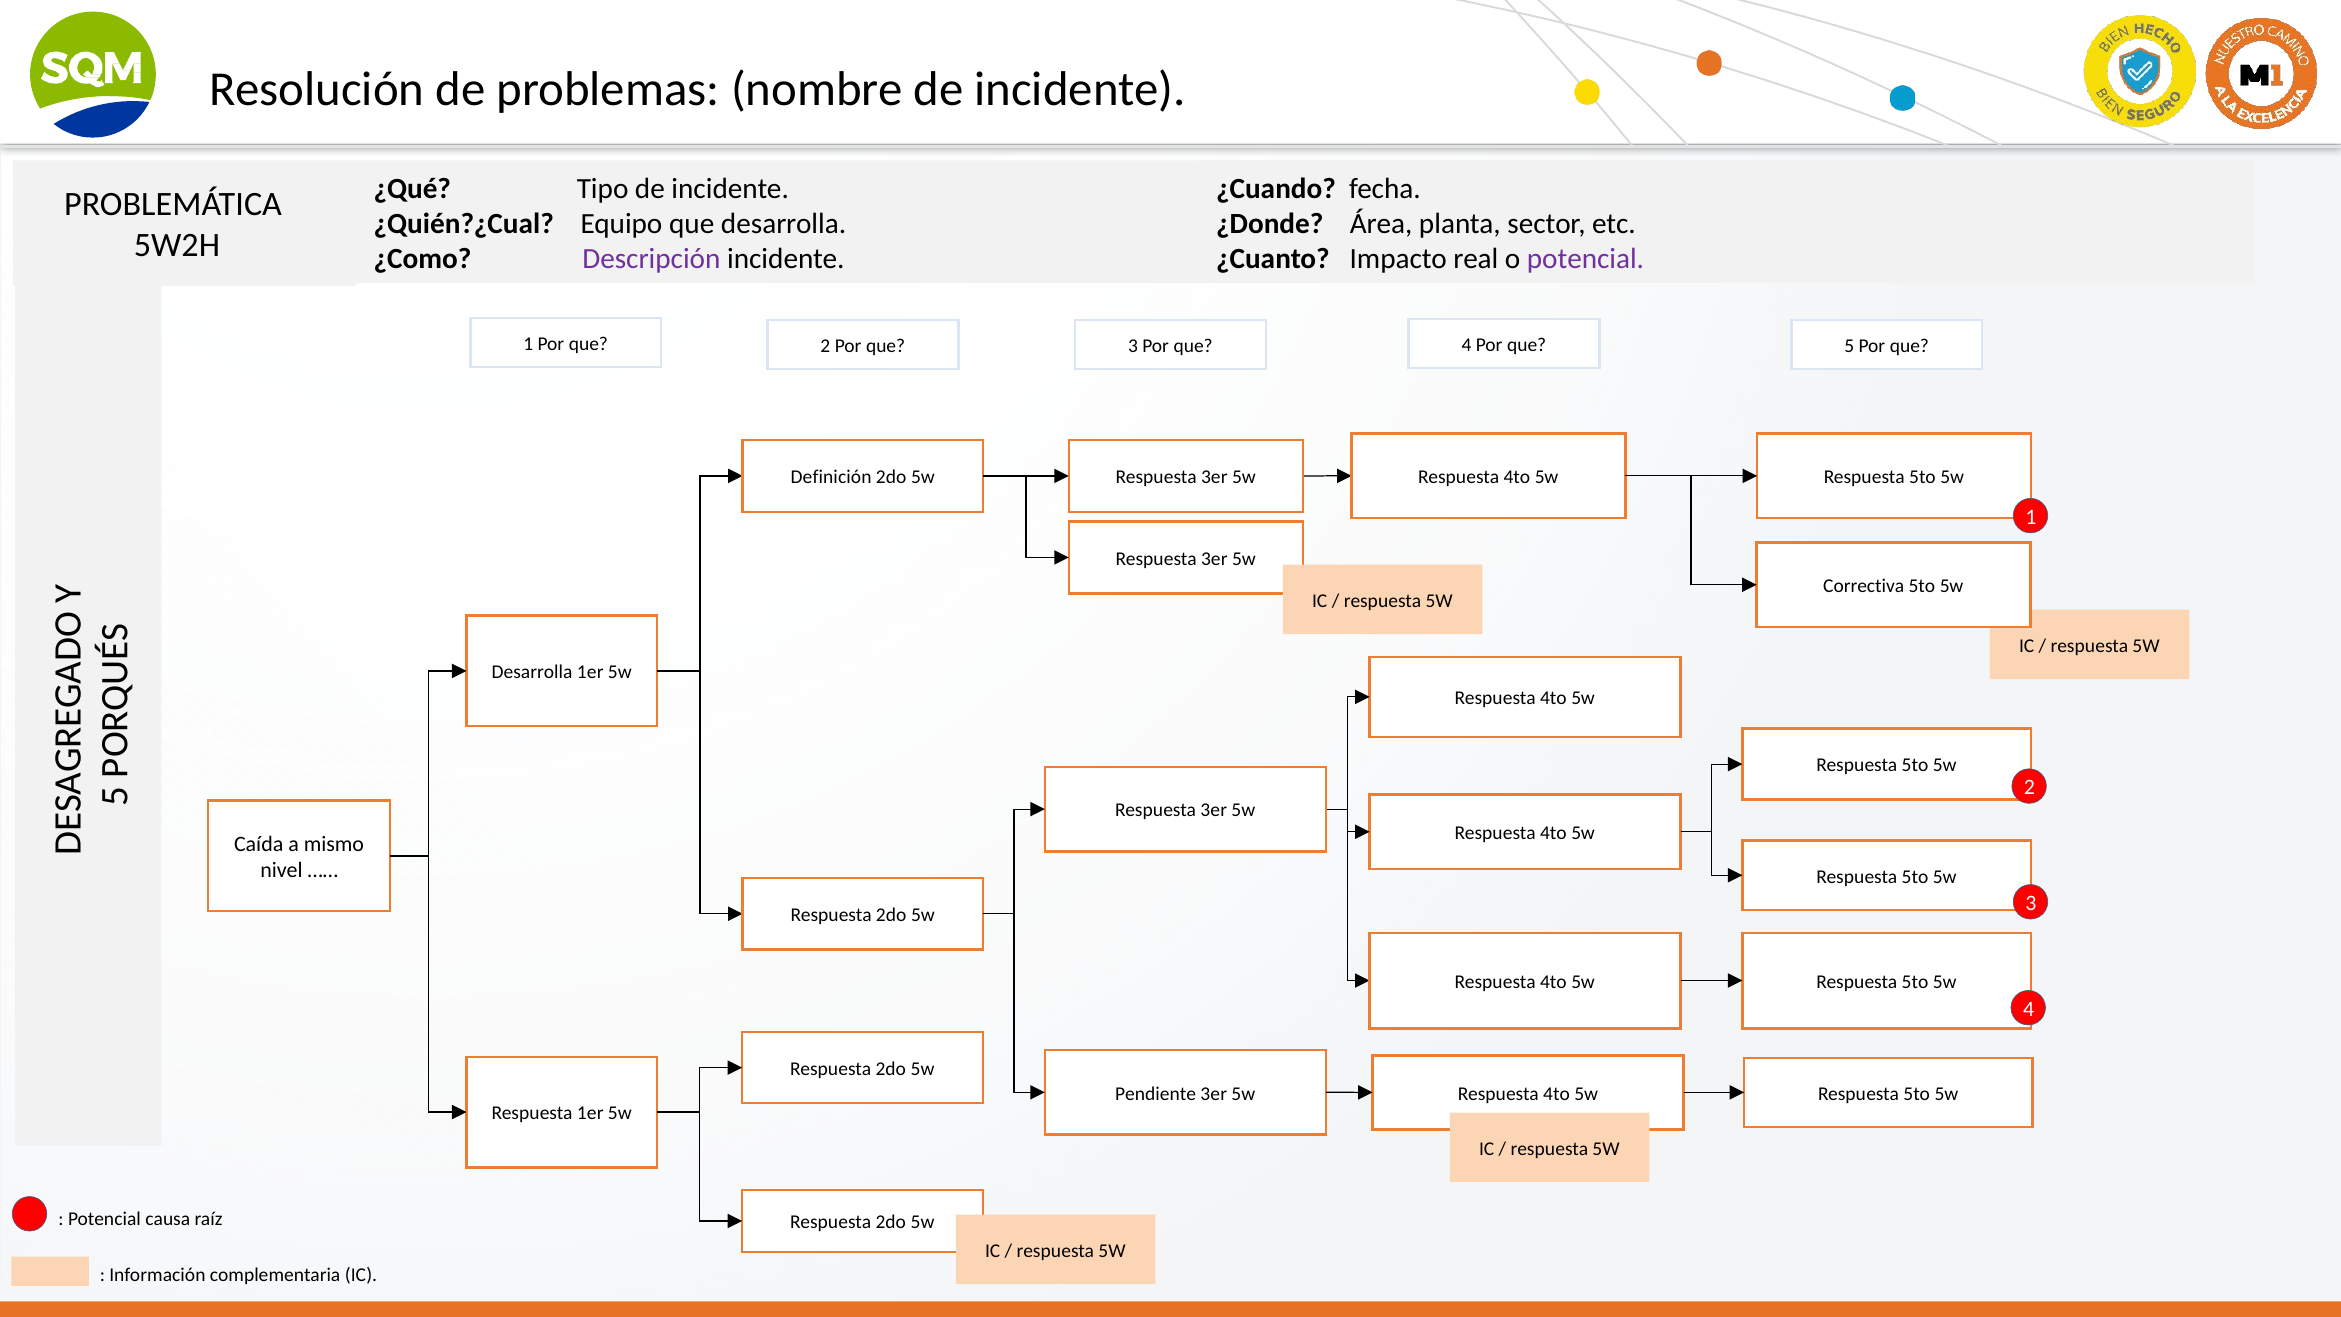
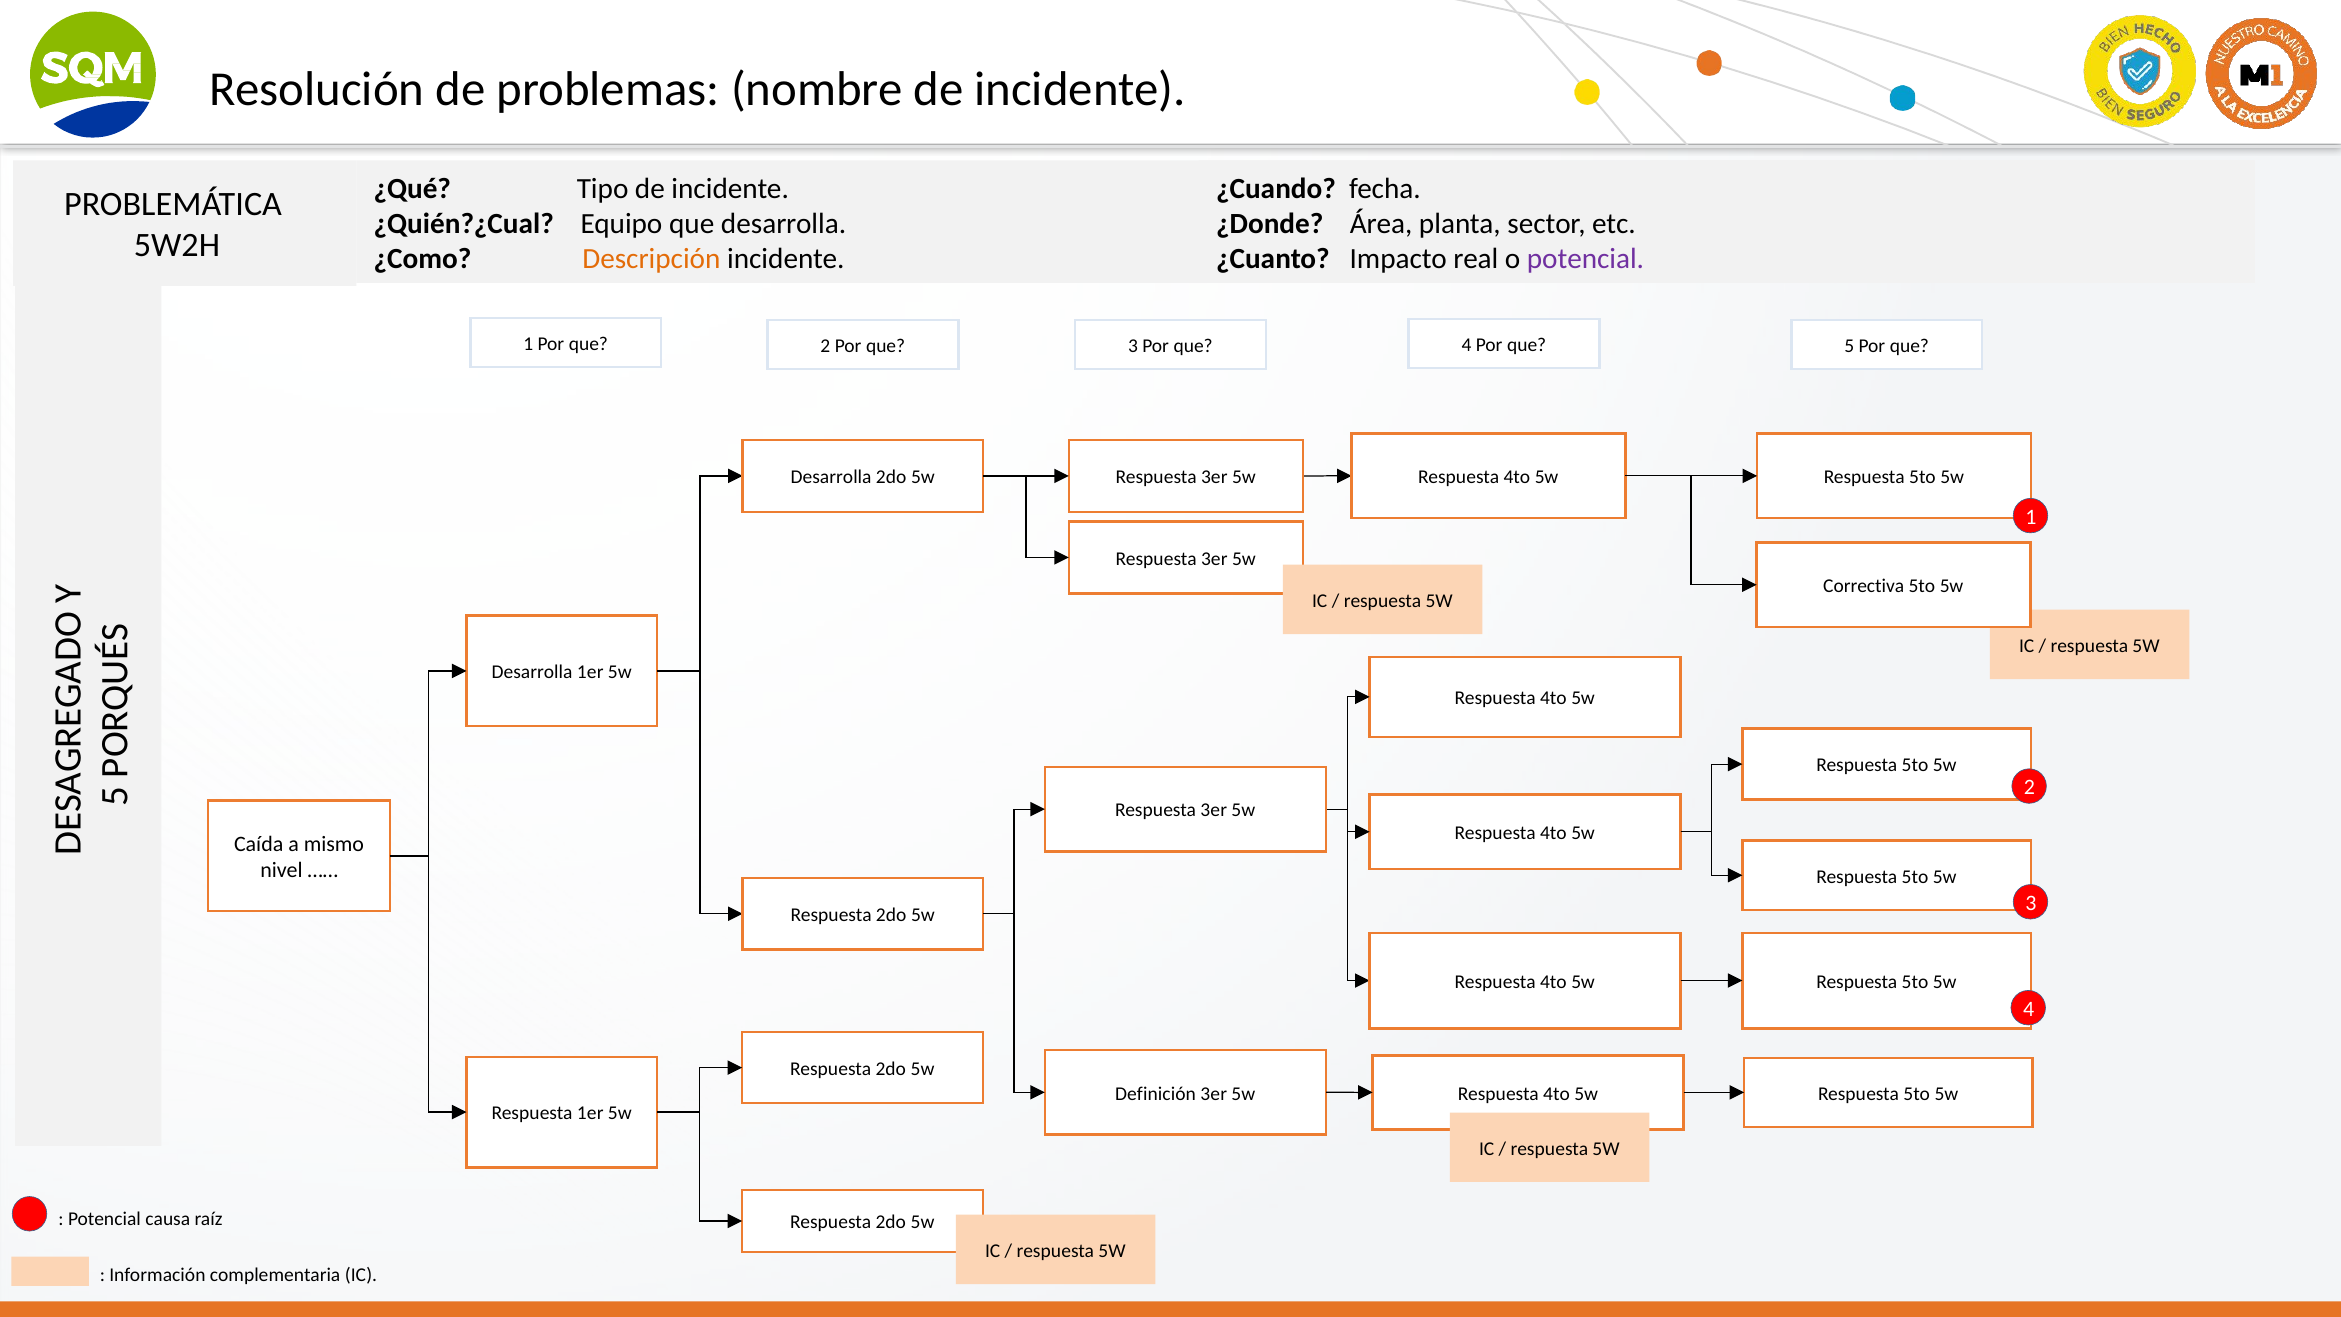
Descripción colour: purple -> orange (651, 259)
Definición: Definición -> Desarrolla (831, 477)
Pendiente: Pendiente -> Definición (1156, 1094)
